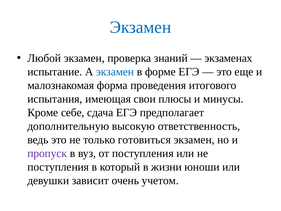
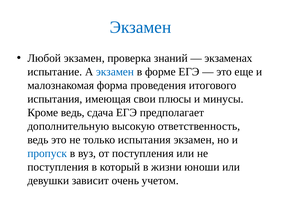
Кроме себе: себе -> ведь (73, 113)
только готовиться: готовиться -> испытания (144, 140)
пропуск colour: purple -> blue (47, 153)
